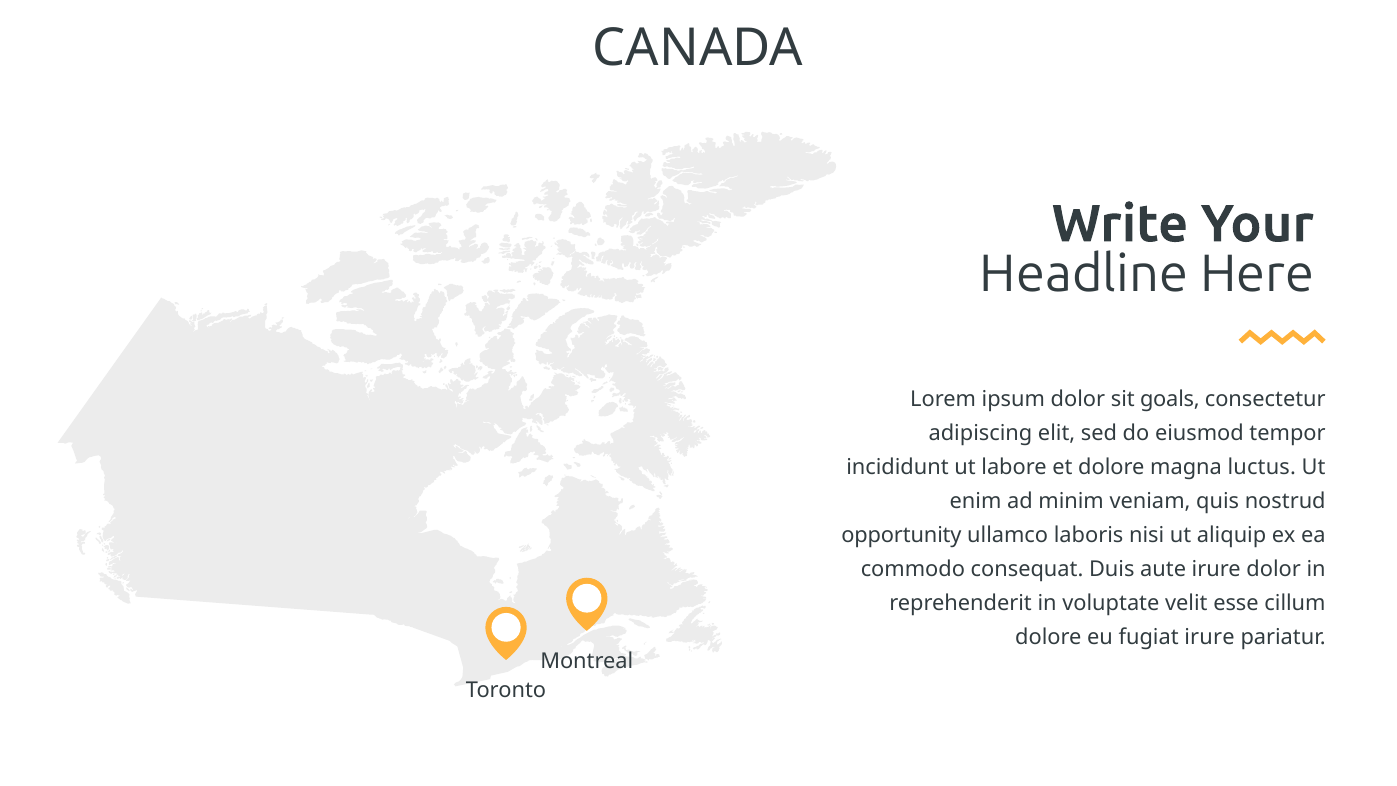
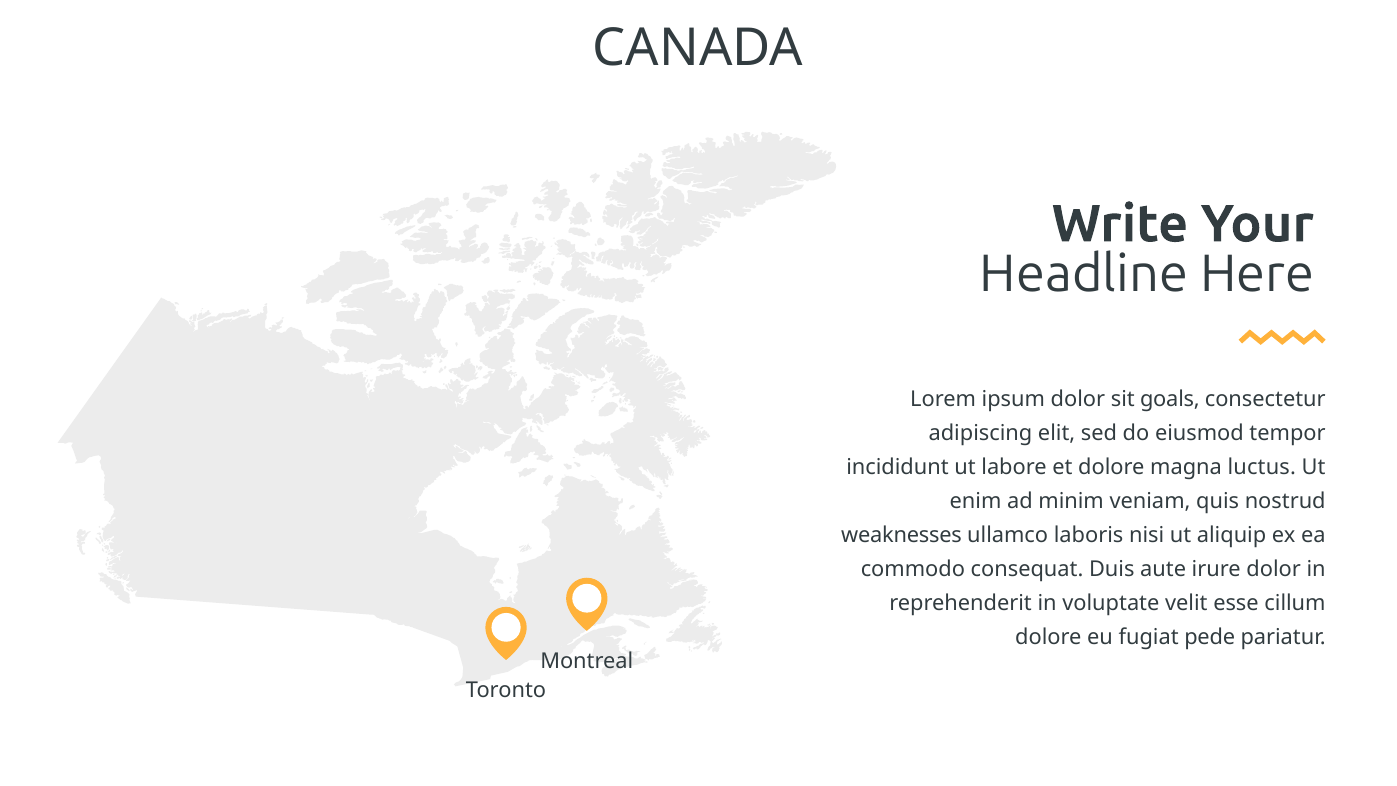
opportunity: opportunity -> weaknesses (901, 535)
fugiat irure: irure -> pede (1210, 637)
